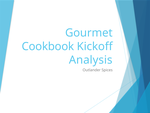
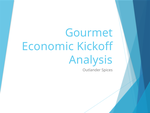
Cookbook: Cookbook -> Economic (48, 46)
